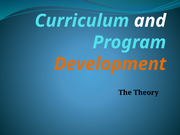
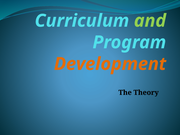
and colour: white -> light green (150, 21)
